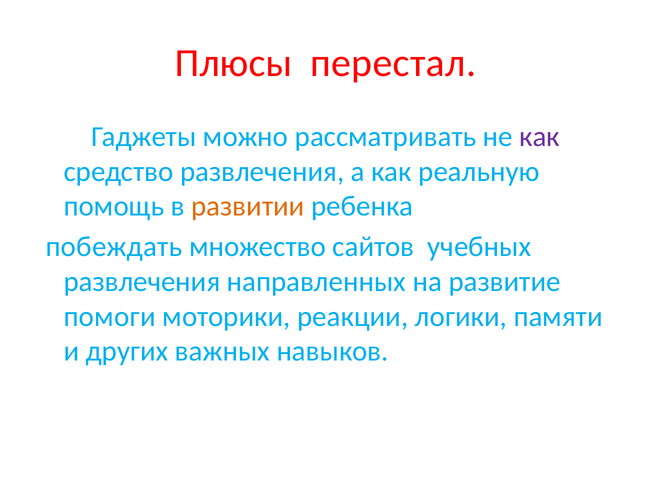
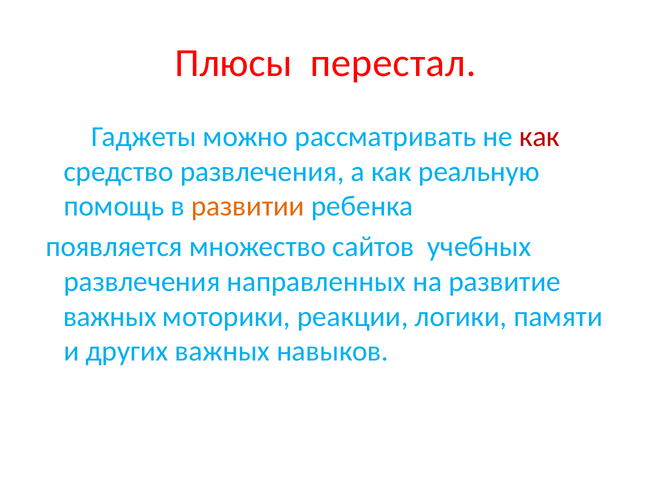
как colour: purple -> red (540, 137)
побеждать: побеждать -> появляется (114, 247)
помоги: помоги -> важных (110, 316)
